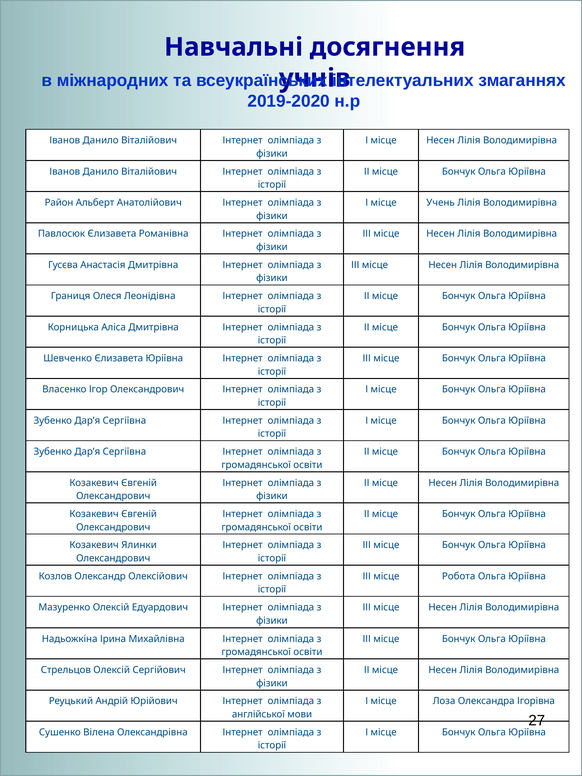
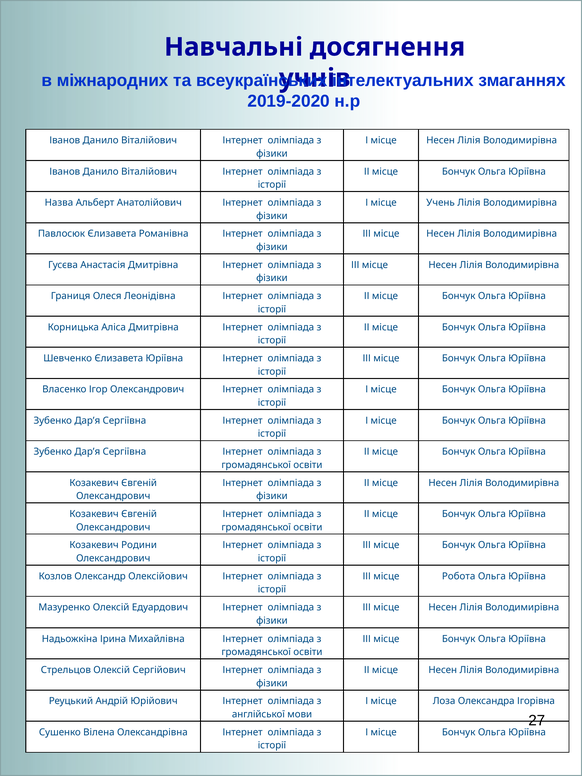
Район: Район -> Назва (59, 203)
Ялинки: Ялинки -> Родини (139, 545)
